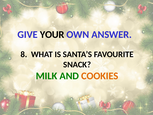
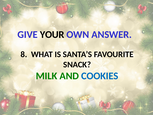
COOKIES colour: orange -> blue (100, 76)
